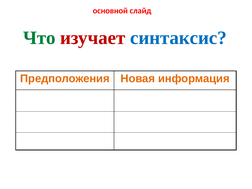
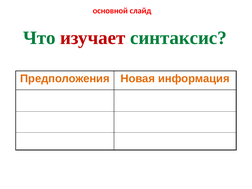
синтаксис colour: blue -> green (178, 38)
